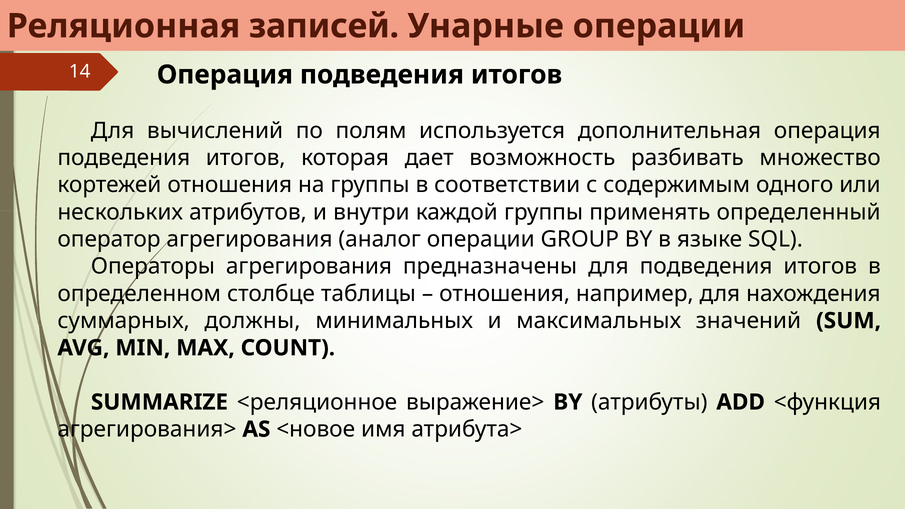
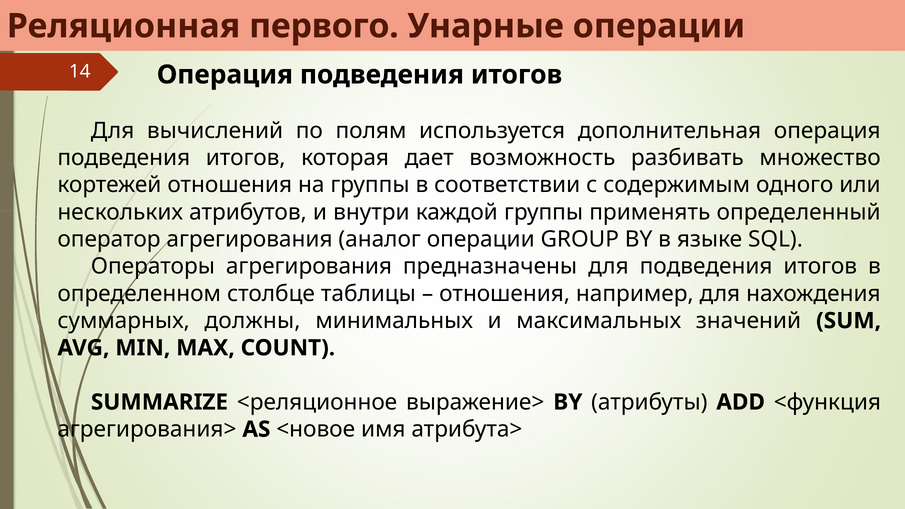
записей: записей -> первого (324, 26)
